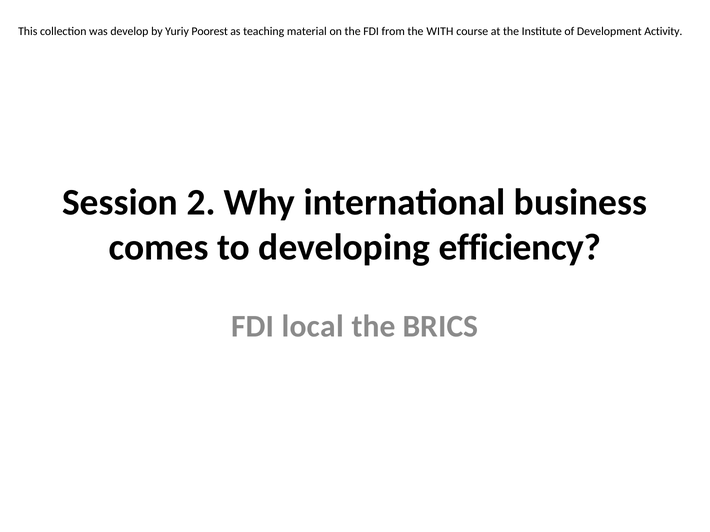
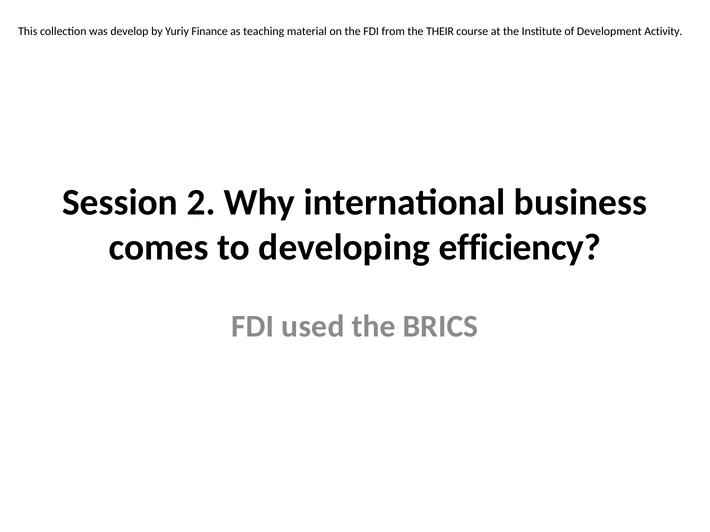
Poorest: Poorest -> Finance (210, 32)
WITH: WITH -> THEIR (440, 32)
local: local -> used (313, 326)
